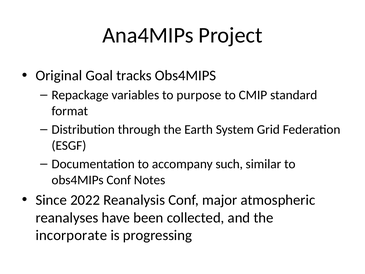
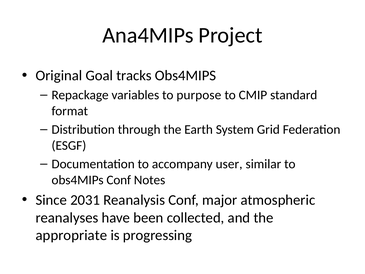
such: such -> user (229, 164)
2022: 2022 -> 2031 (85, 200)
incorporate: incorporate -> appropriate (71, 235)
